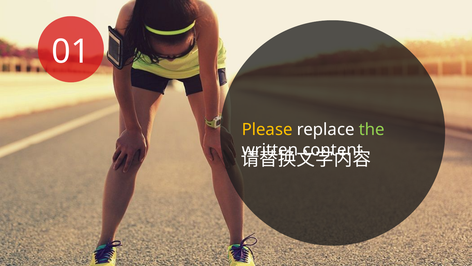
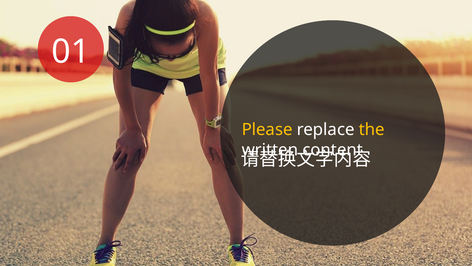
the colour: light green -> yellow (372, 129)
